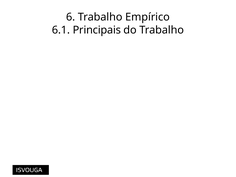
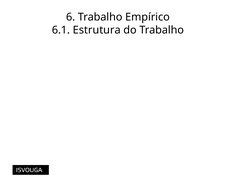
Principais: Principais -> Estrutura (97, 30)
